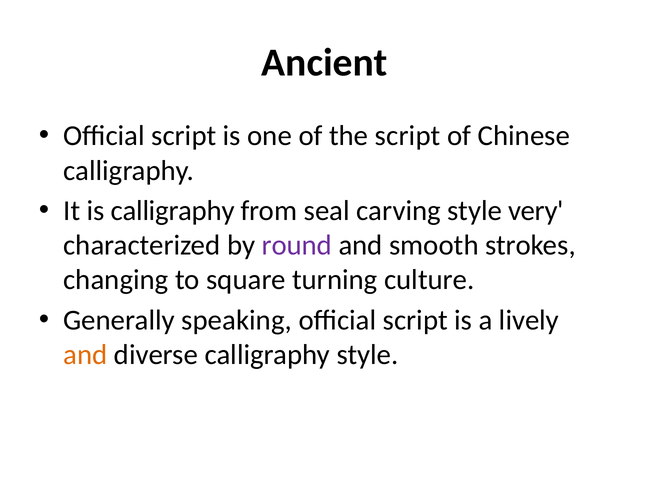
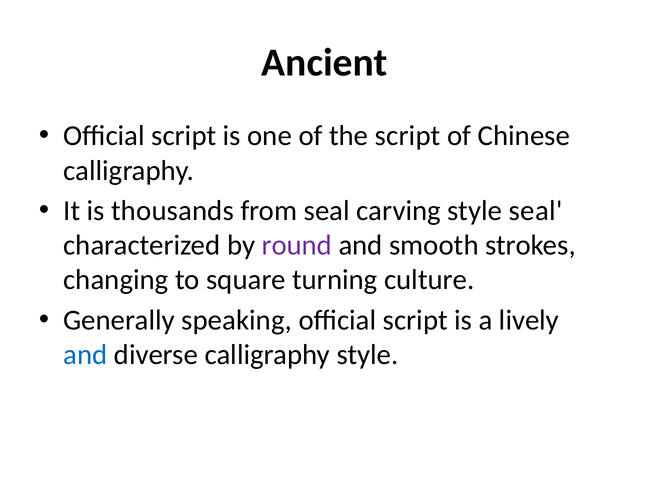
is calligraphy: calligraphy -> thousands (173, 211)
style very: very -> seal (536, 211)
and colour: orange -> blue (85, 355)
